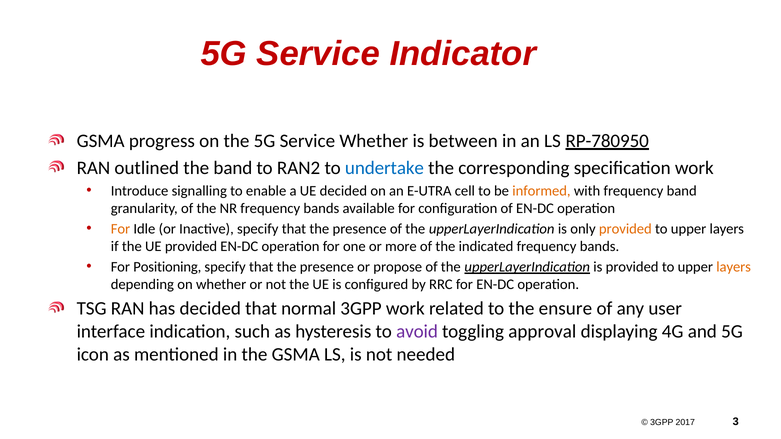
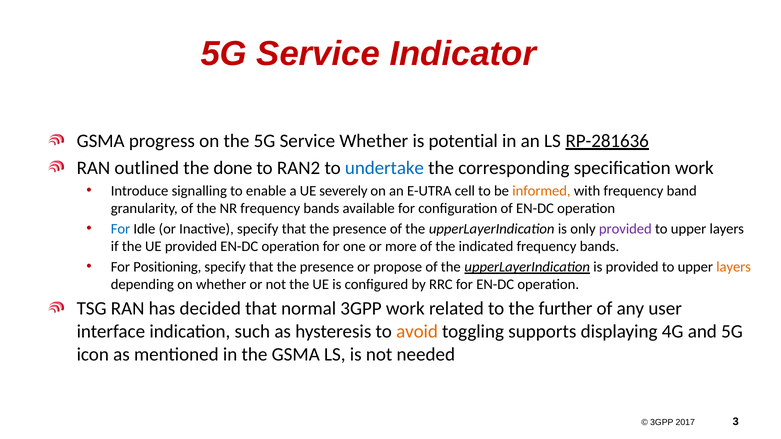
between: between -> potential (463, 141)
RP-780950: RP-780950 -> RP-281636 (607, 141)
the band: band -> done (233, 168)
UE decided: decided -> severely (343, 191)
For colour: orange -> blue (120, 229)
provided colour: orange -> purple (625, 229)
ensure: ensure -> further (566, 309)
avoid colour: purple -> orange (417, 332)
approval: approval -> supports (542, 332)
